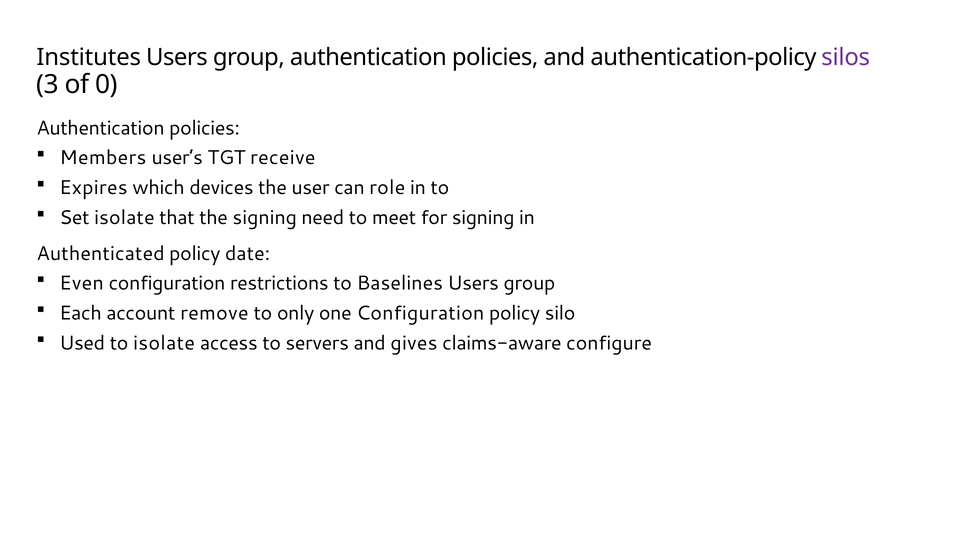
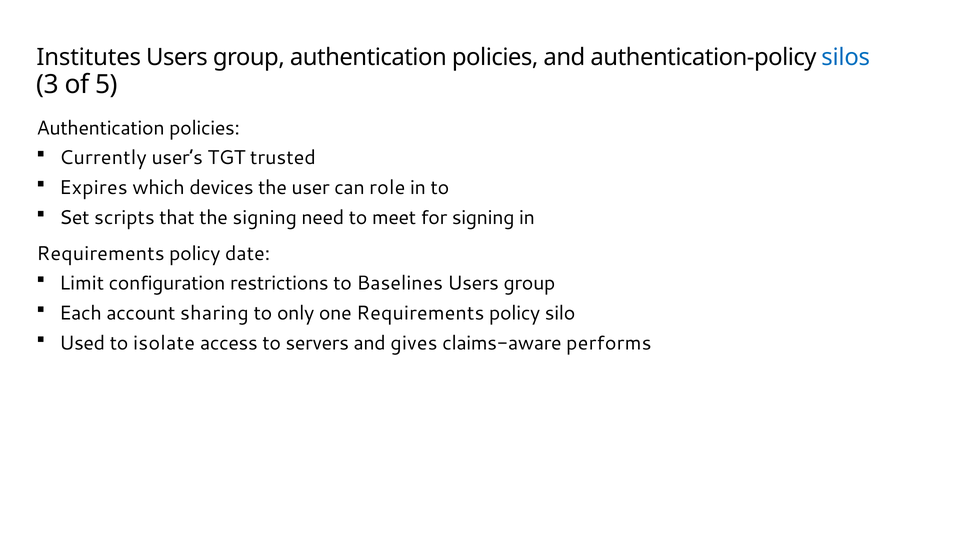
silos colour: purple -> blue (846, 57)
0: 0 -> 5 (106, 84)
Members: Members -> Currently (103, 158)
receive: receive -> trusted (283, 158)
Set isolate: isolate -> scripts (124, 218)
Authenticated: Authenticated -> Requirements (101, 253)
Even: Even -> Limit (82, 283)
remove: remove -> sharing (214, 313)
one Configuration: Configuration -> Requirements (420, 313)
configure: configure -> performs (609, 343)
